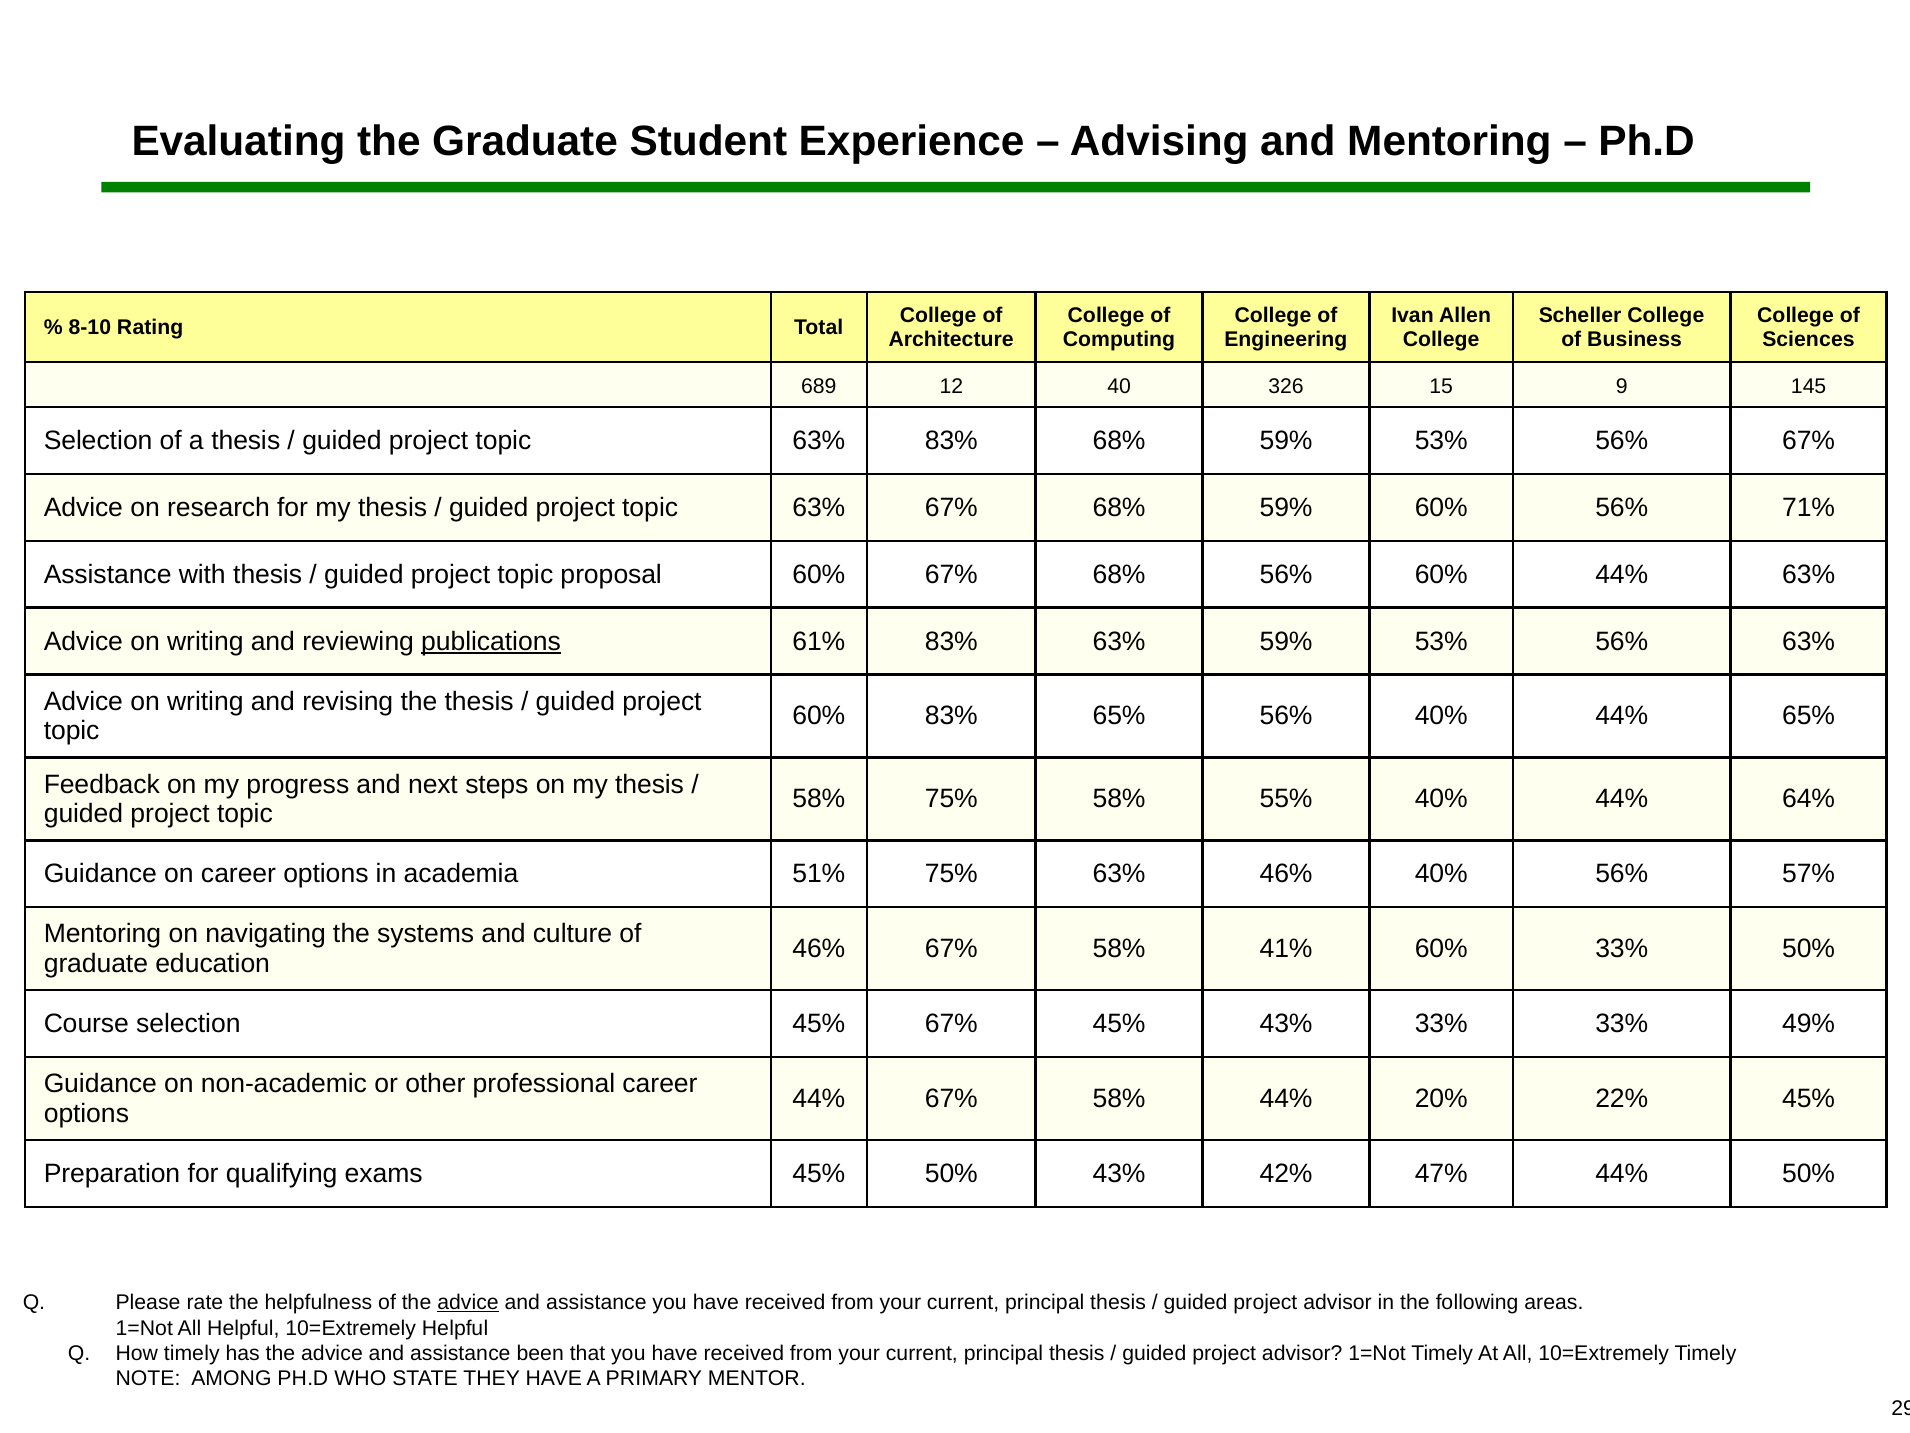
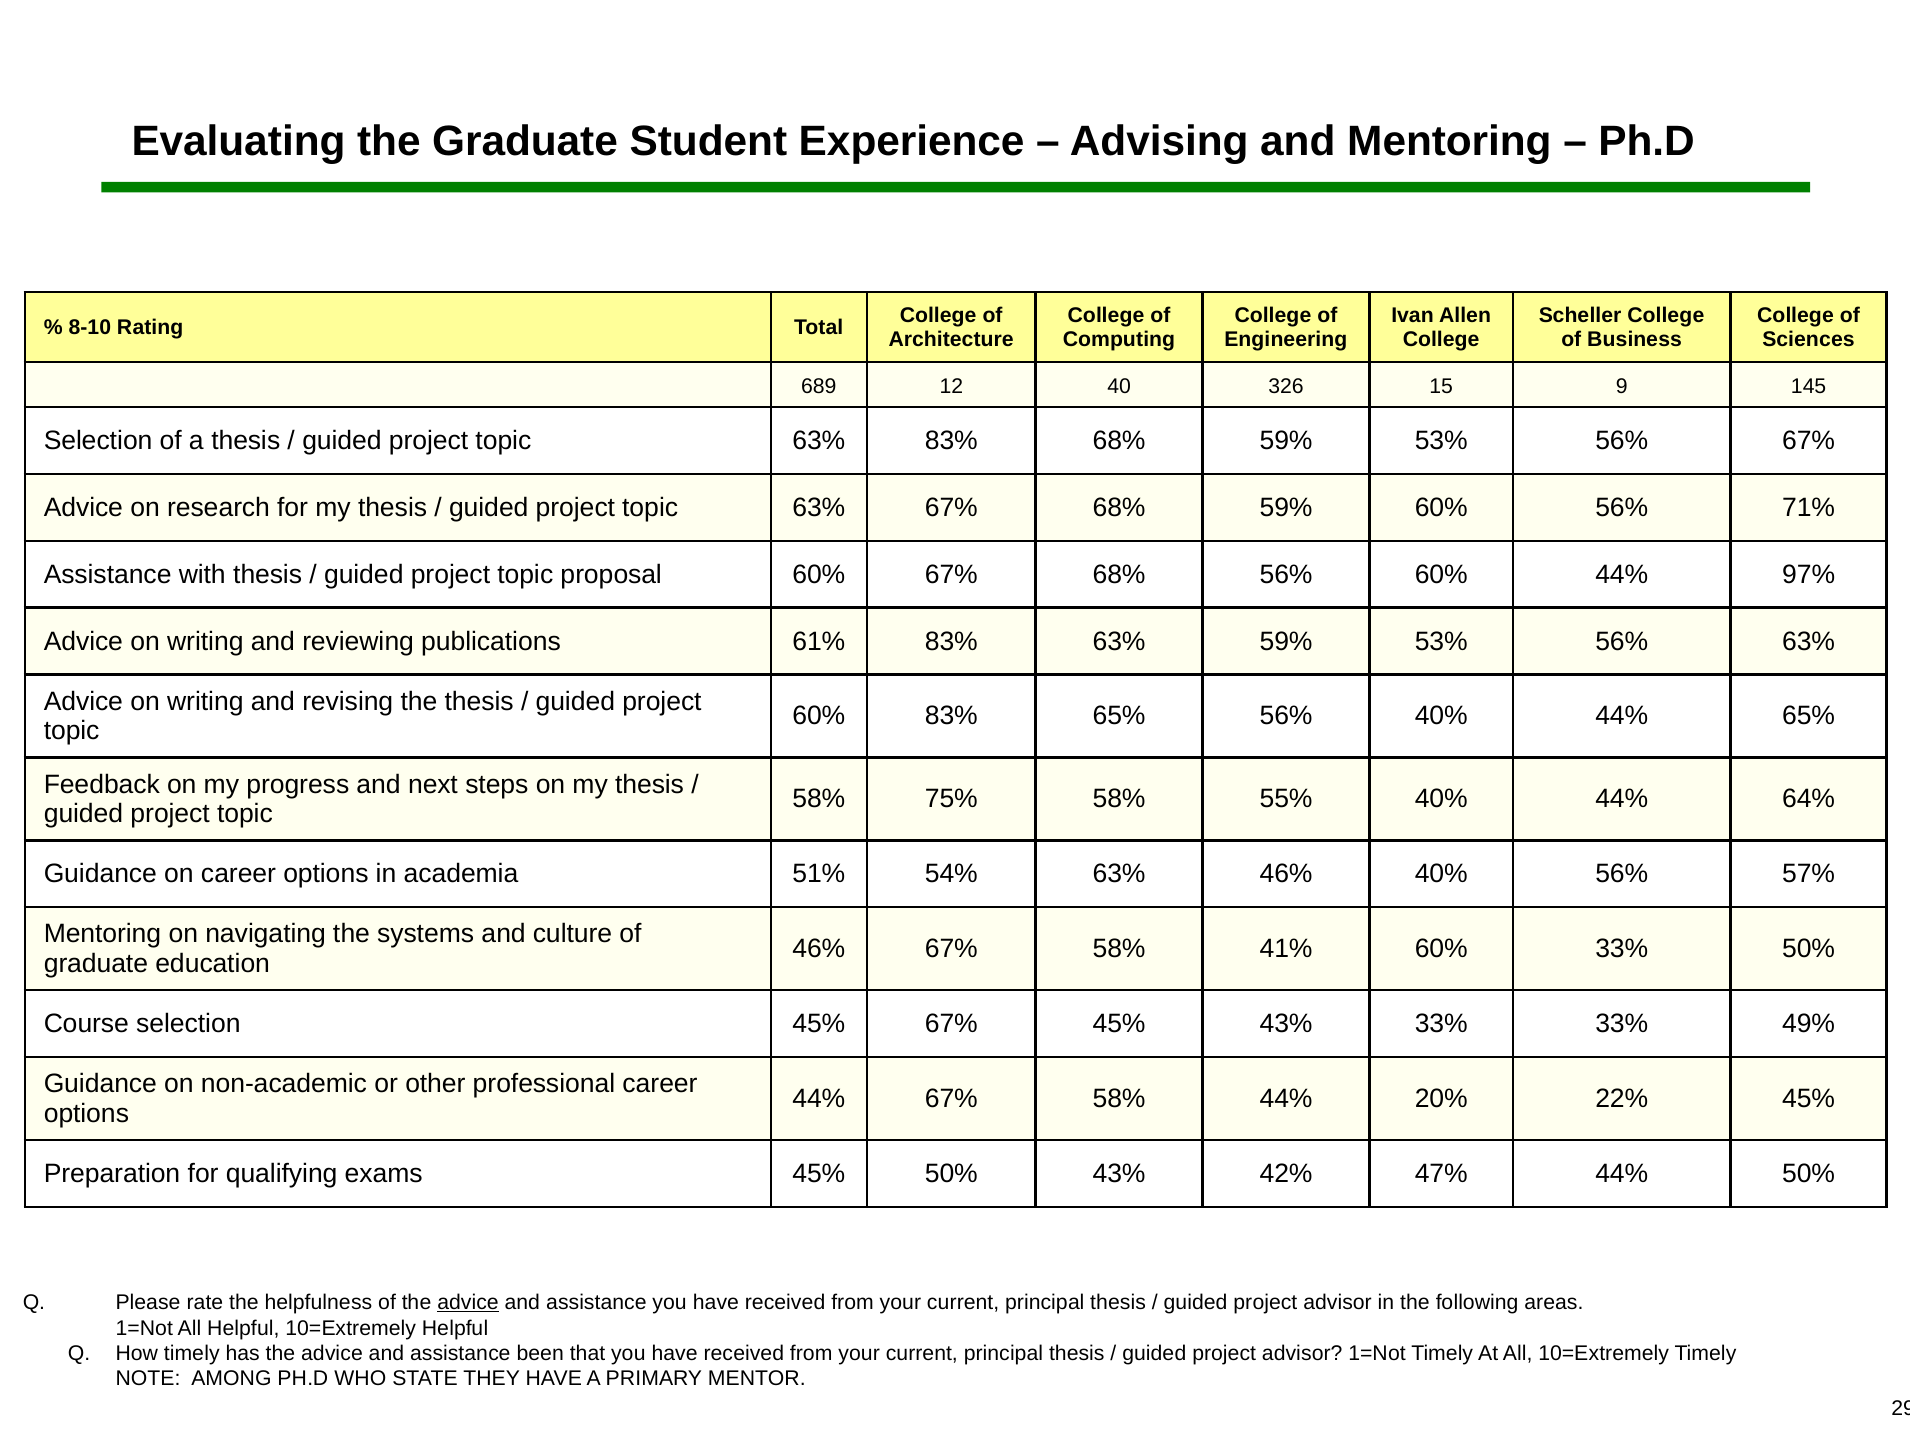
44% 63%: 63% -> 97% (1809, 574)
publications underline: present -> none (491, 641)
51% 75%: 75% -> 54% (951, 874)
